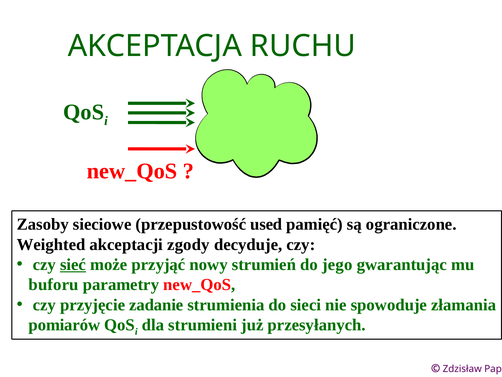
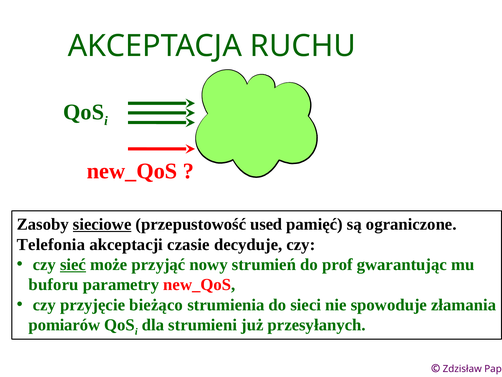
sieciowe underline: none -> present (102, 224)
Weighted: Weighted -> Telefonia (51, 244)
zgody: zgody -> czasie (188, 244)
jego: jego -> prof (337, 264)
zadanie: zadanie -> bieżąco (156, 304)
